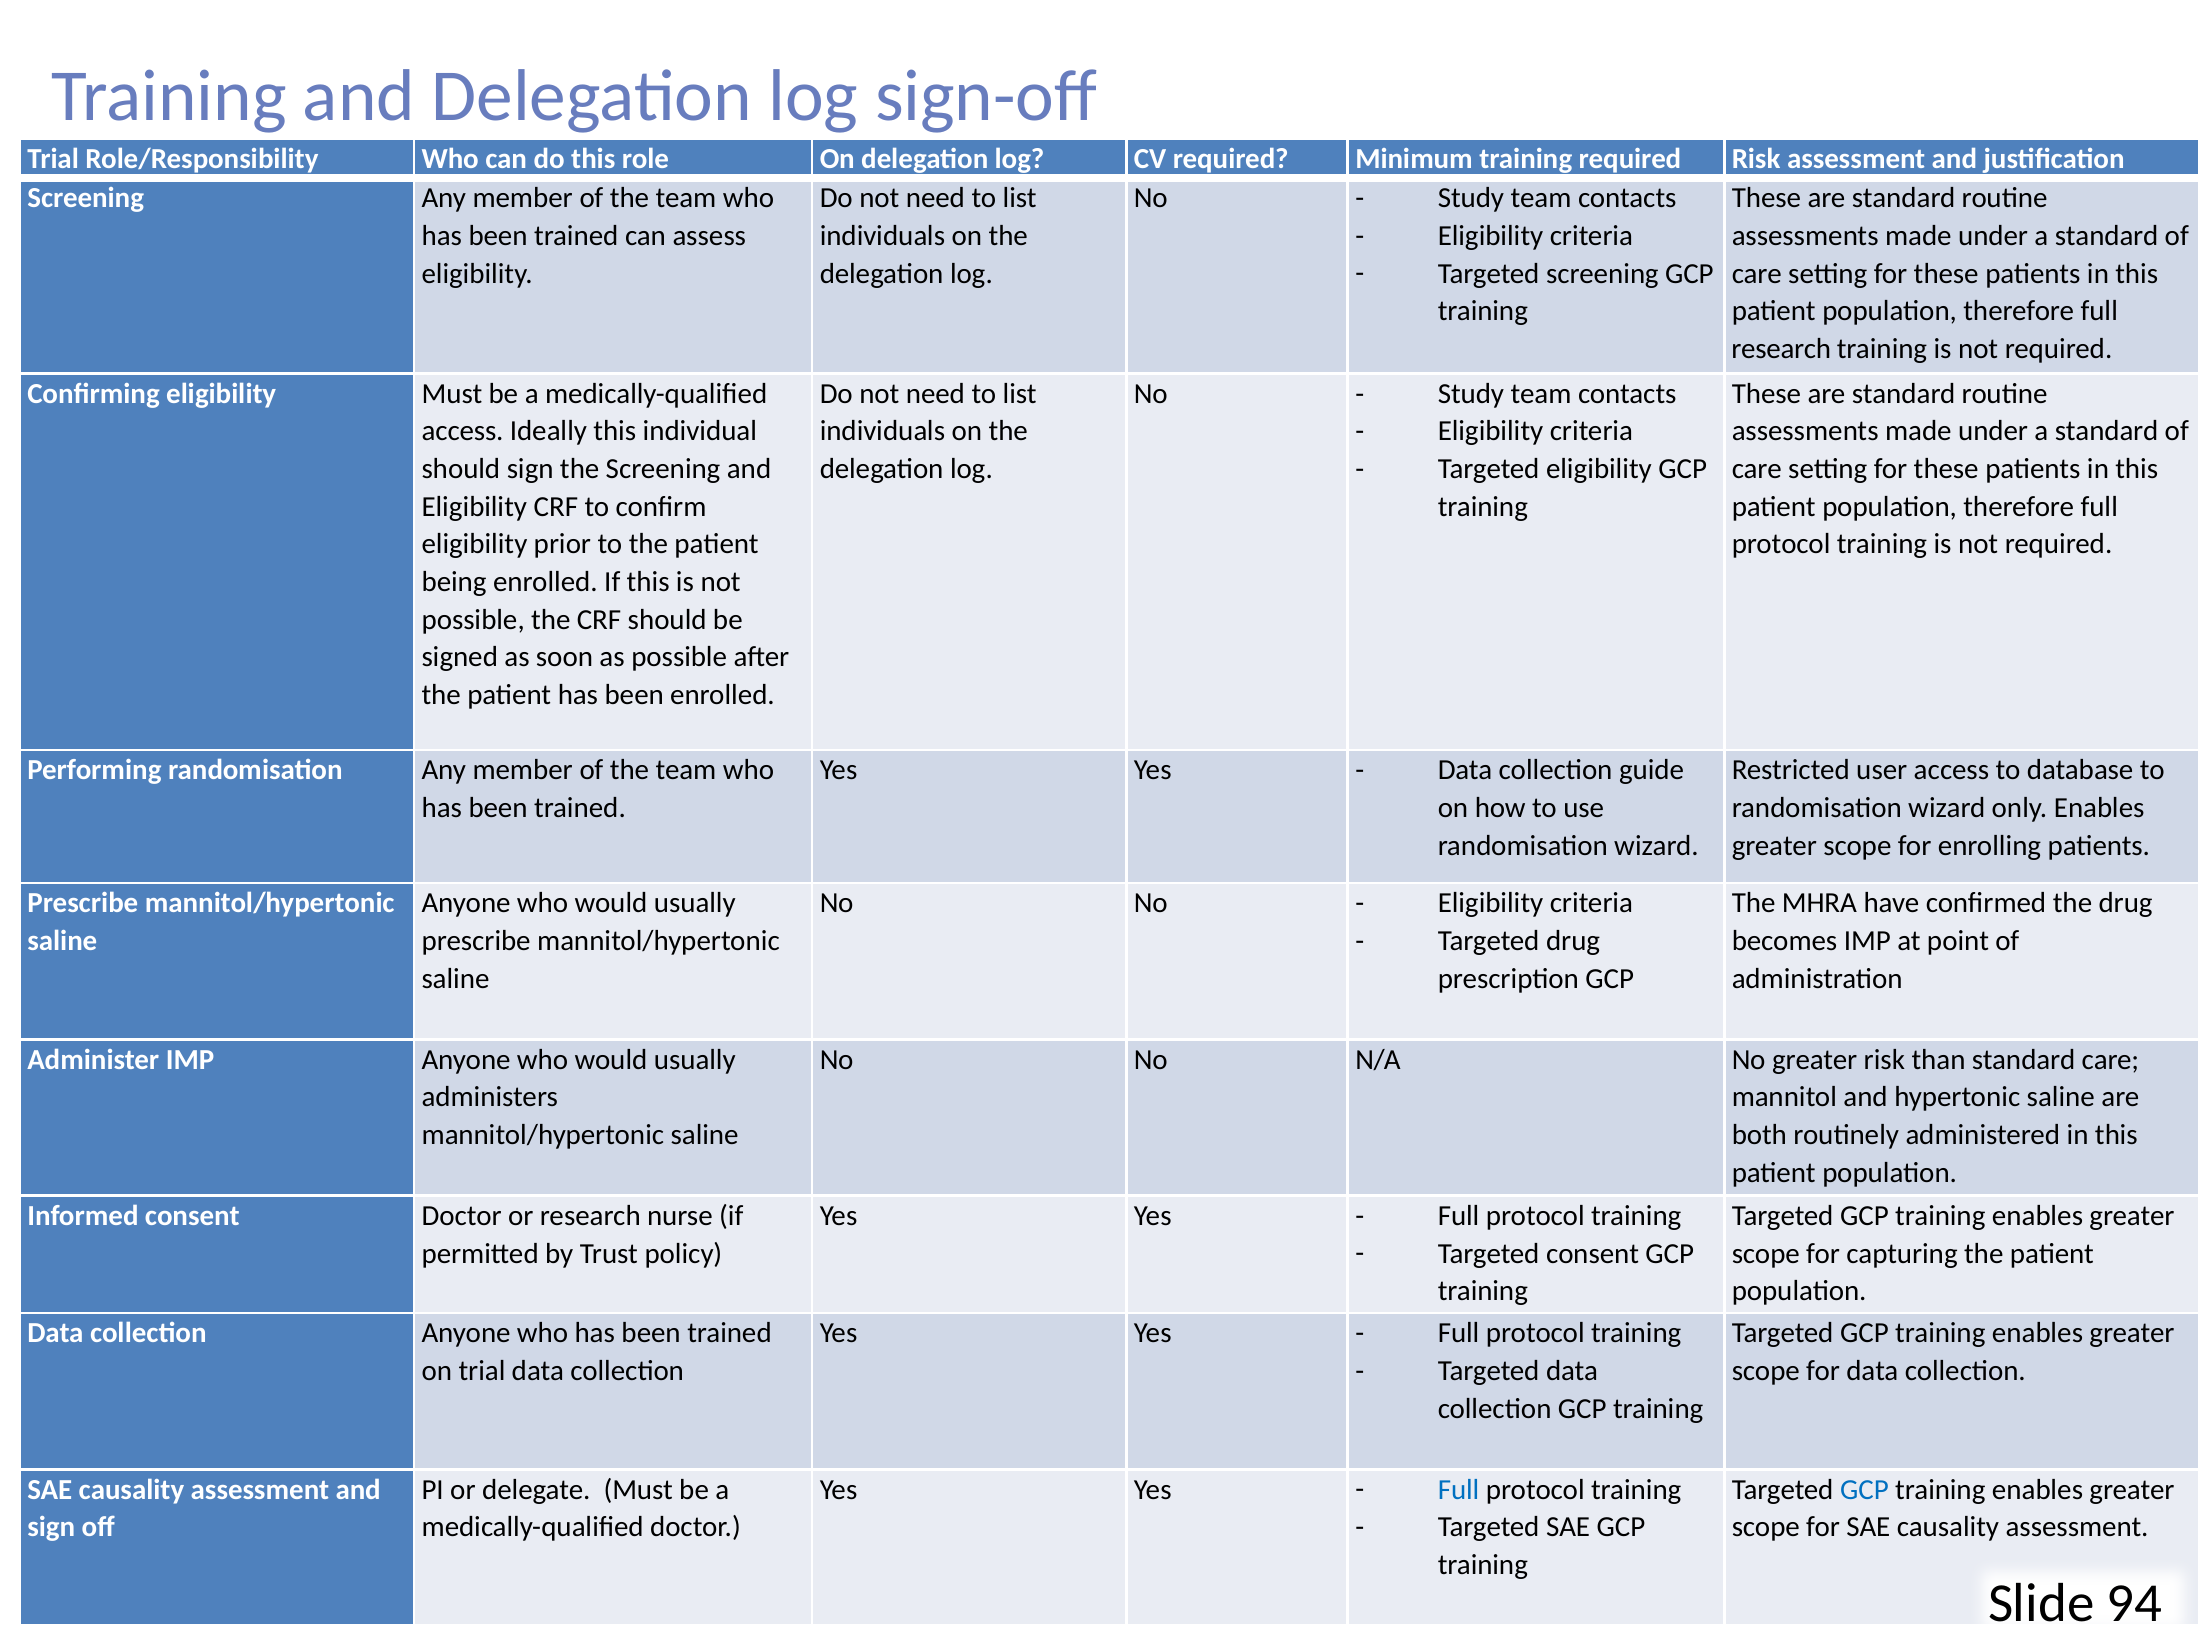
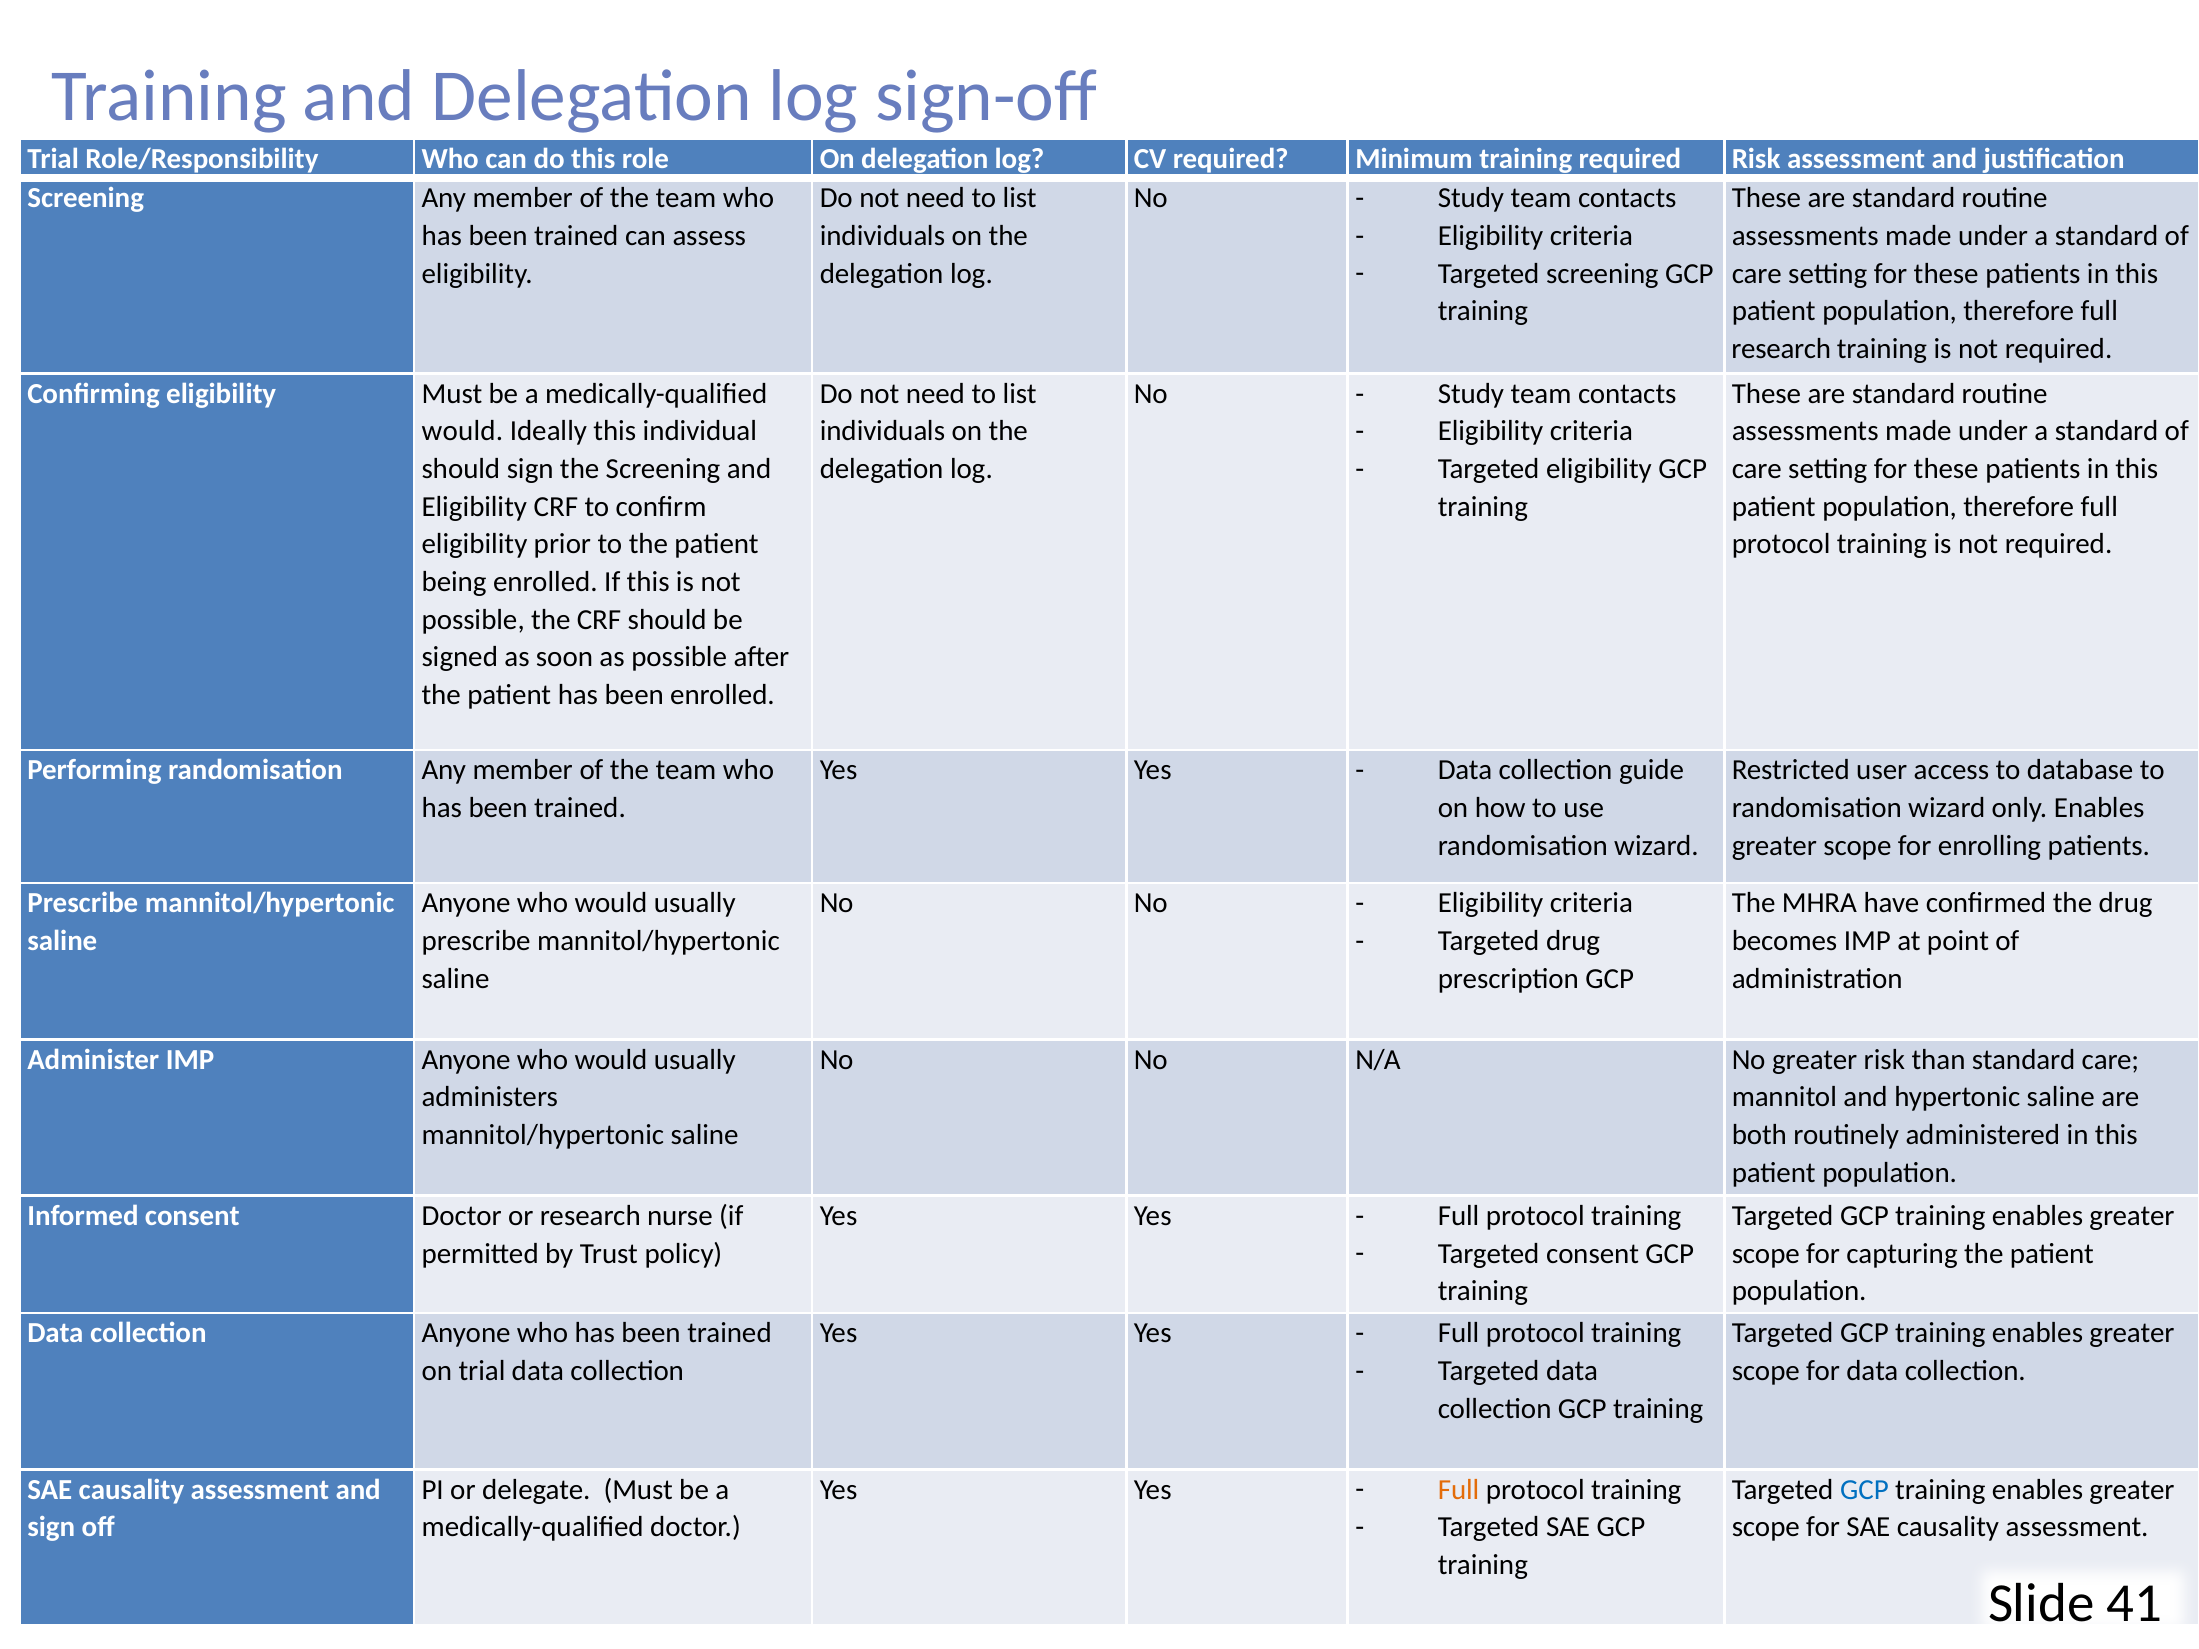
access: access -> would (462, 431)
Full colour: blue -> orange (1459, 1490)
94: 94 -> 41 (2135, 1603)
